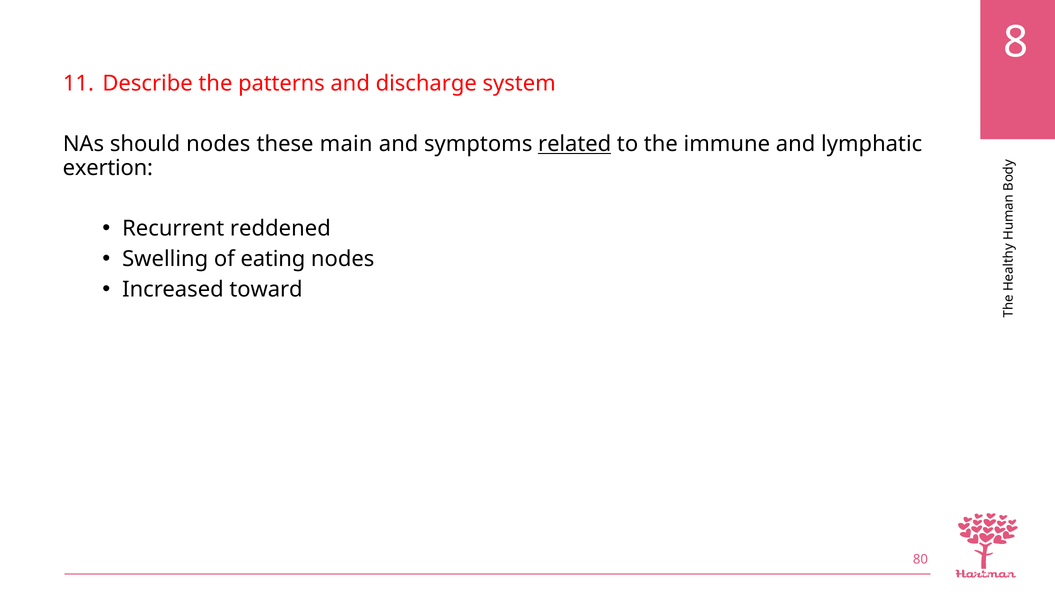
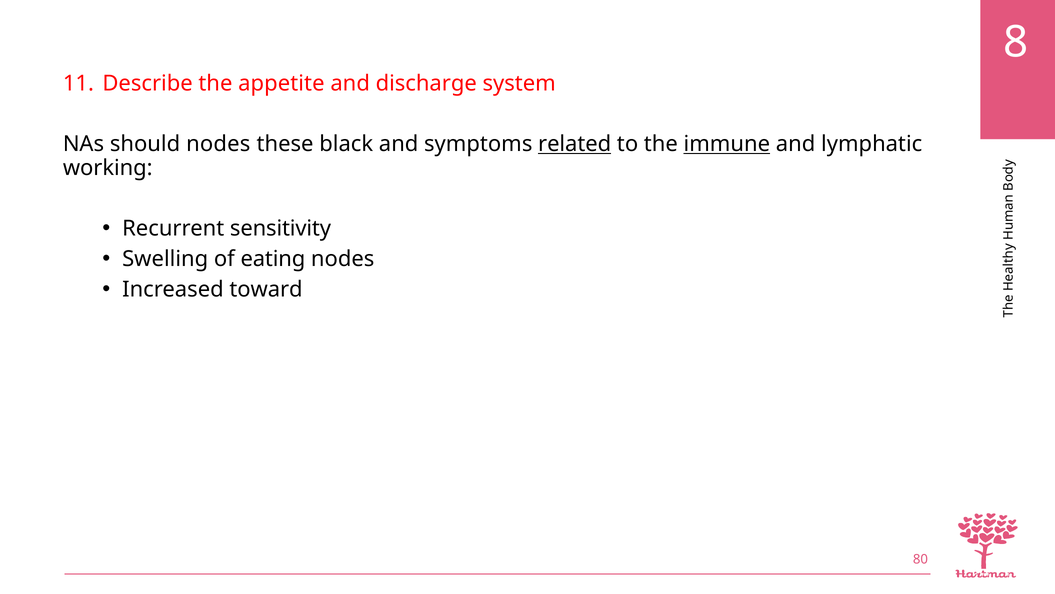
patterns: patterns -> appetite (281, 83)
main: main -> black (346, 144)
immune underline: none -> present (727, 144)
exertion: exertion -> working (108, 168)
reddened: reddened -> sensitivity (280, 228)
